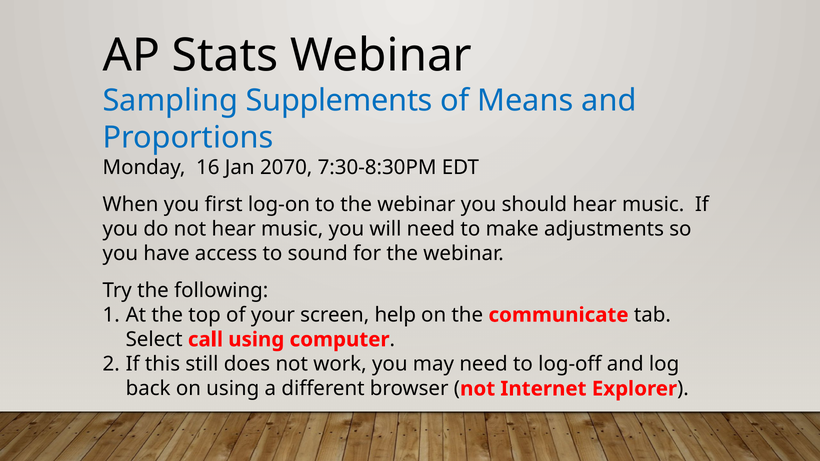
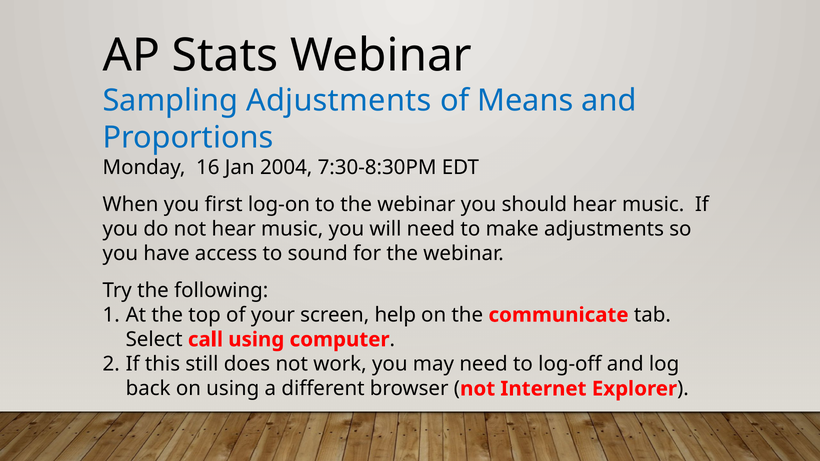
Sampling Supplements: Supplements -> Adjustments (339, 101)
2070: 2070 -> 2004 (286, 168)
